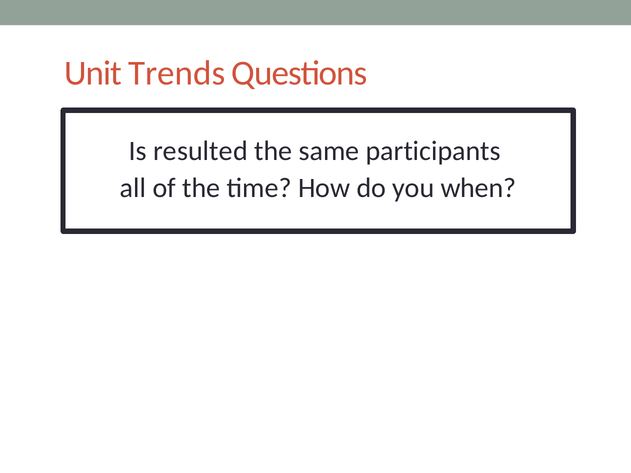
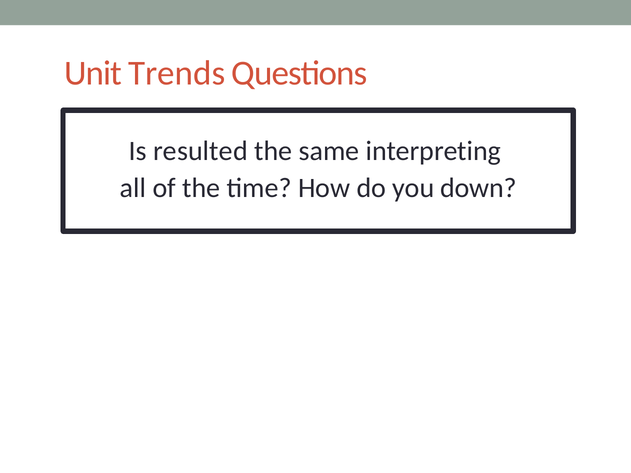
participants: participants -> interpreting (433, 151)
when: when -> down (478, 188)
